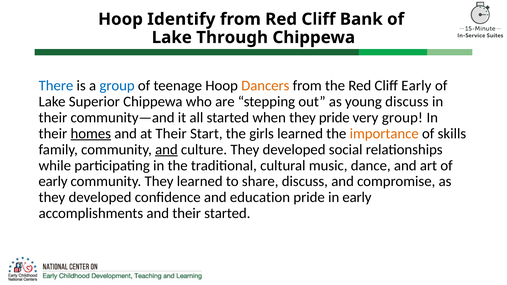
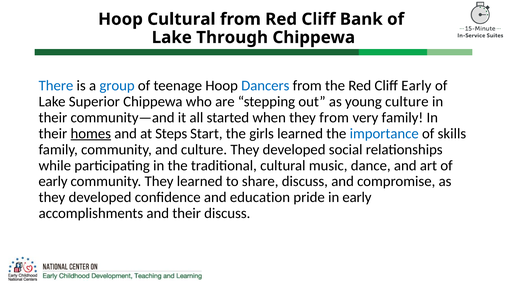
Hoop Identify: Identify -> Cultural (181, 19)
Dancers colour: orange -> blue (265, 86)
young discuss: discuss -> culture (407, 102)
they pride: pride -> from (334, 118)
very group: group -> family (402, 118)
at Their: Their -> Steps (171, 134)
importance colour: orange -> blue (384, 134)
and underline: present -> none (166, 150)
their started: started -> discuss (227, 214)
